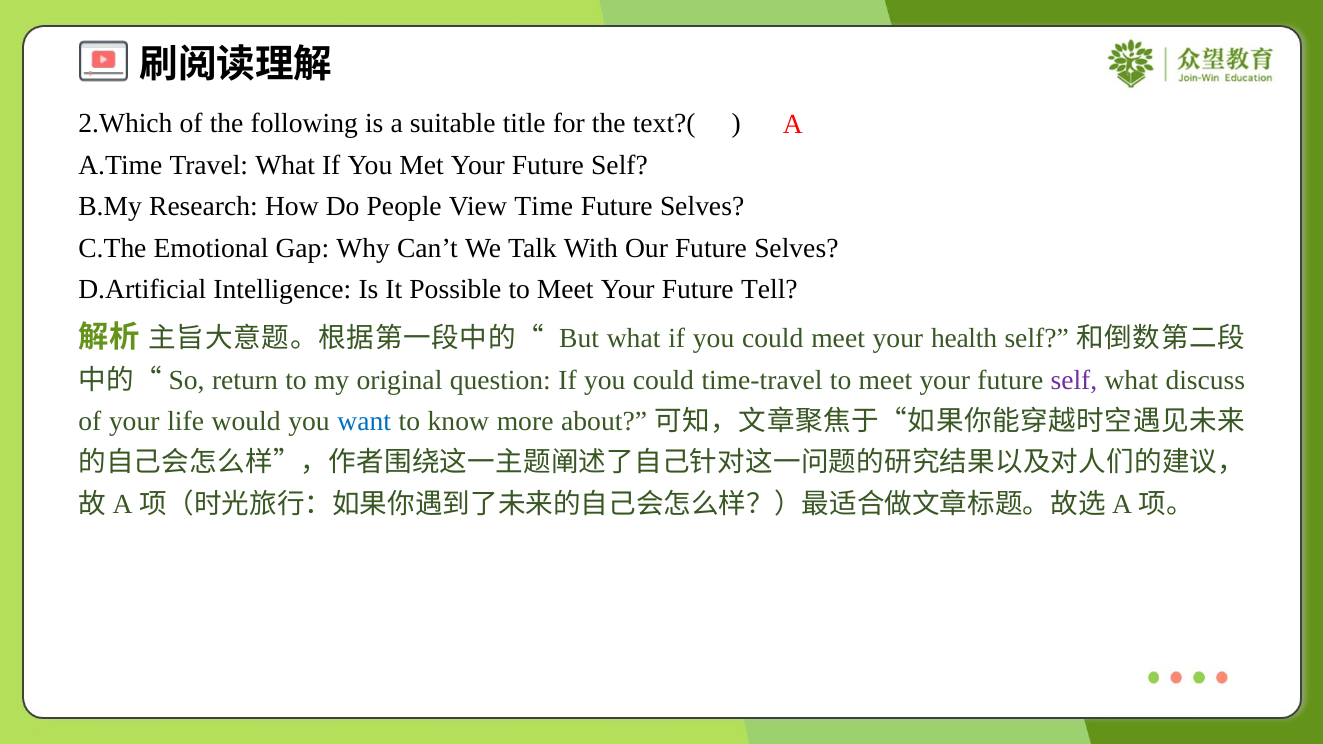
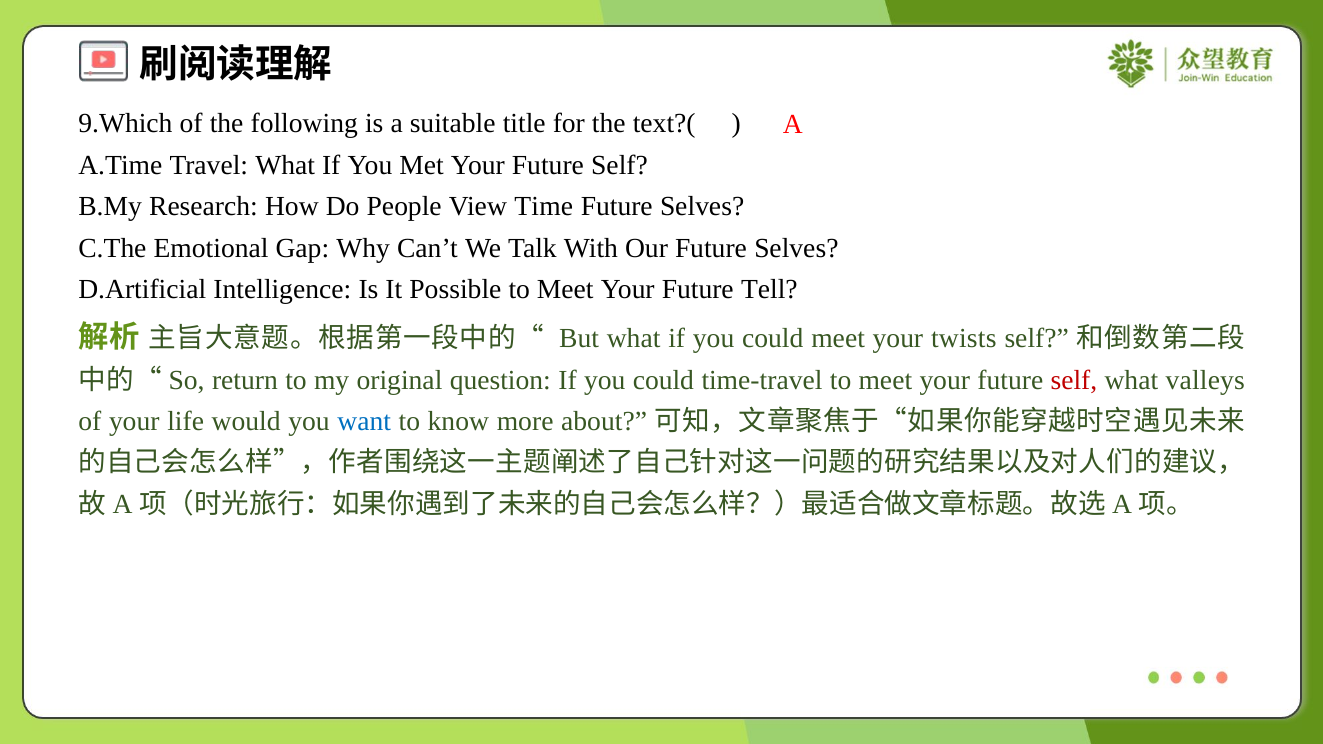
2.Which: 2.Which -> 9.Which (125, 124)
health: health -> twists (964, 338)
self colour: purple -> red (1074, 380)
discuss: discuss -> valleys (1205, 380)
